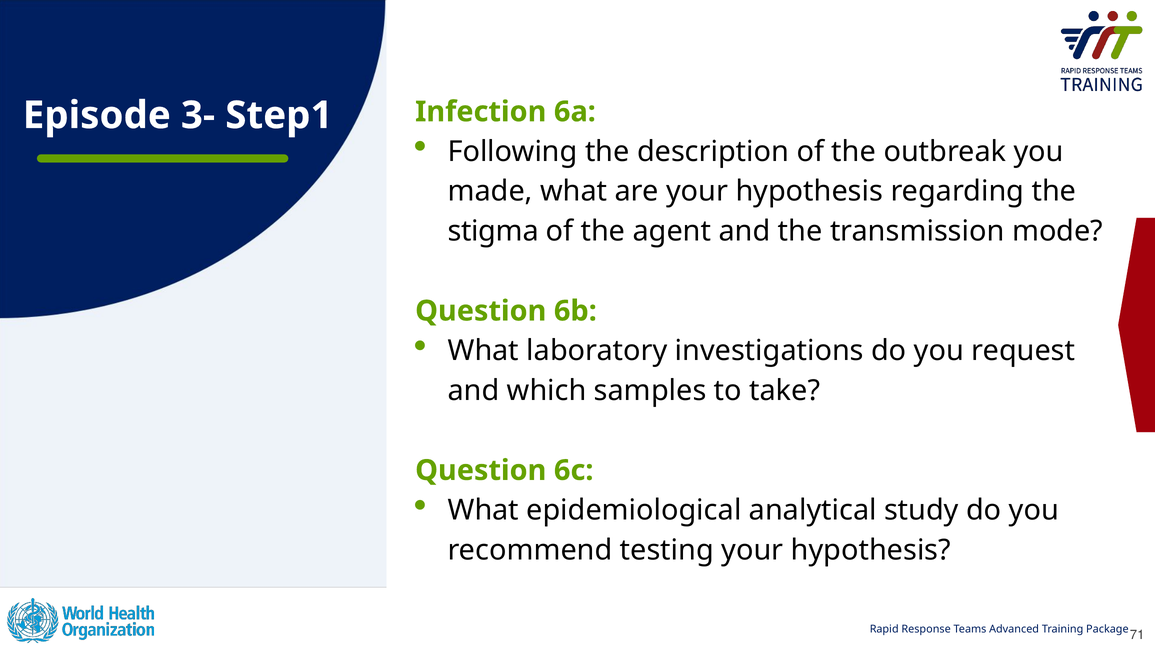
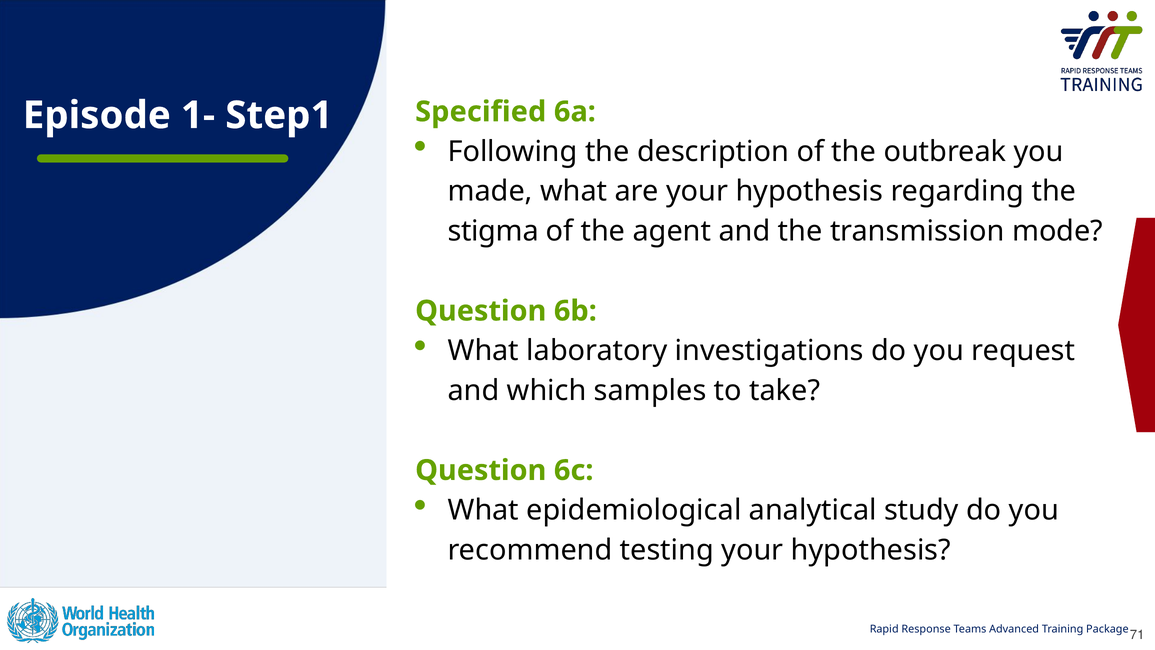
3-: 3- -> 1- (198, 115)
Infection: Infection -> Specified (481, 112)
